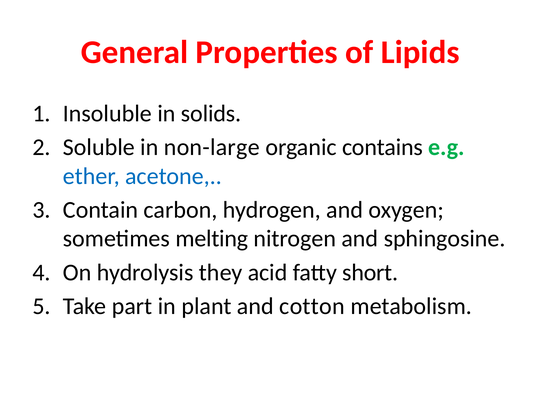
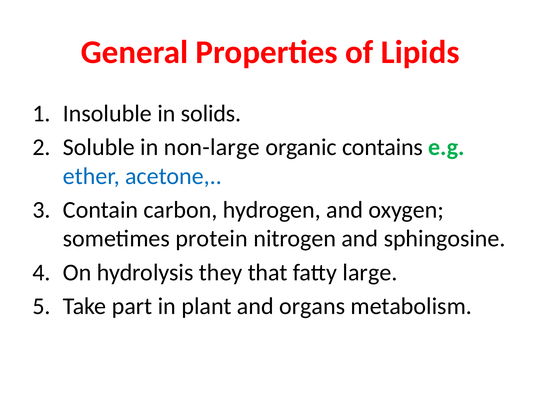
melting: melting -> protein (212, 239)
acid: acid -> that (268, 272)
short: short -> large (370, 272)
cotton: cotton -> organs (312, 306)
